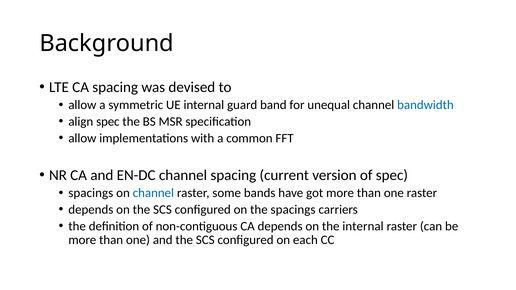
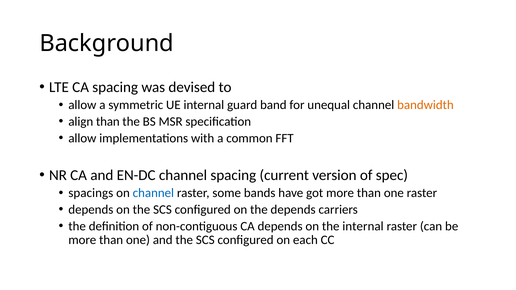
bandwidth colour: blue -> orange (425, 105)
align spec: spec -> than (108, 122)
the spacings: spacings -> depends (293, 210)
